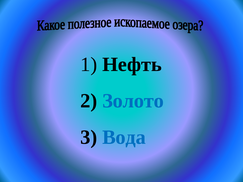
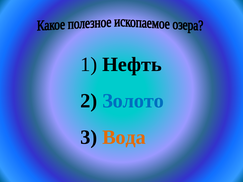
Вода colour: blue -> orange (124, 137)
